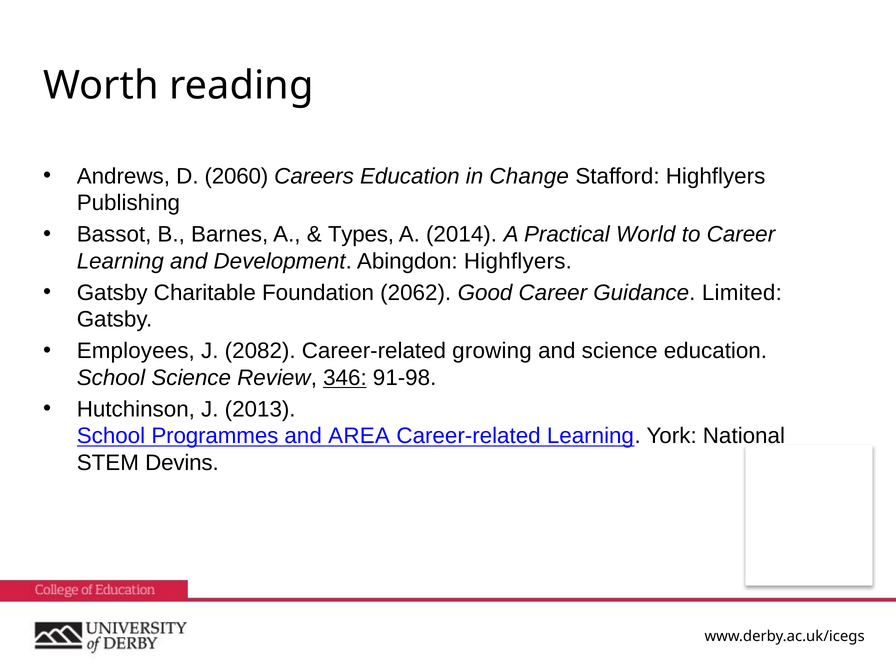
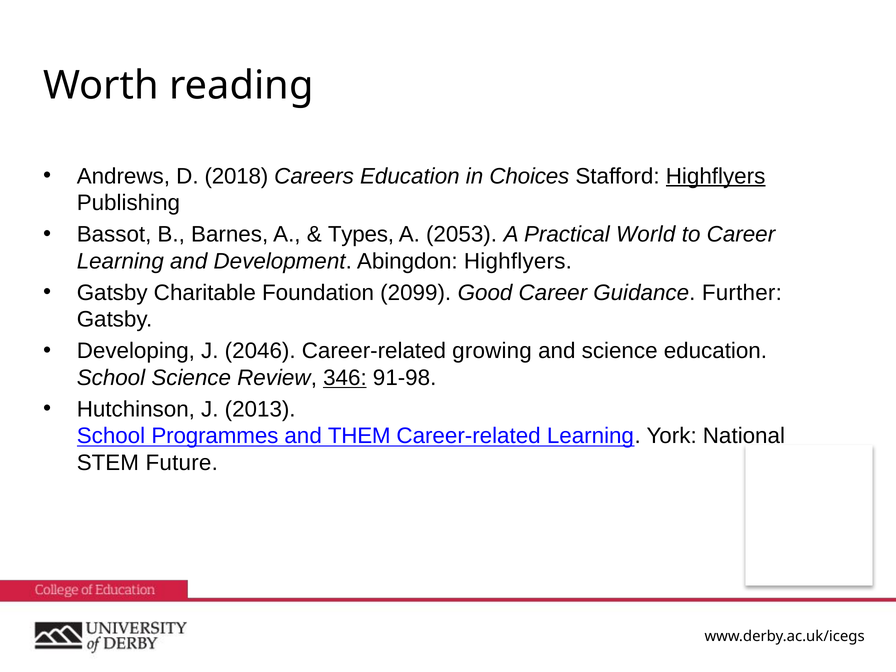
2060: 2060 -> 2018 (236, 176)
Change: Change -> Choices (529, 176)
Highflyers underline: none -> present (716, 176)
2014: 2014 -> 2053 (462, 234)
2062: 2062 -> 2099 (416, 293)
Limited: Limited -> Further (742, 293)
Employees: Employees -> Developing (136, 351)
2082: 2082 -> 2046 (260, 351)
AREA: AREA -> THEM (359, 436)
Devins: Devins -> Future (182, 463)
